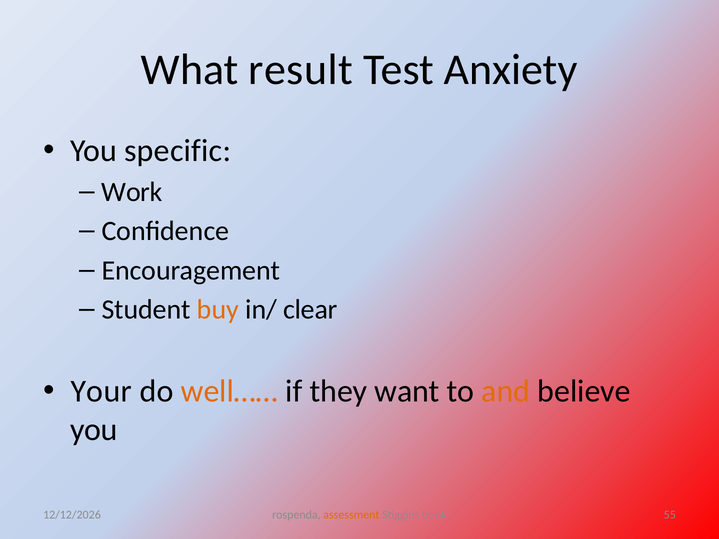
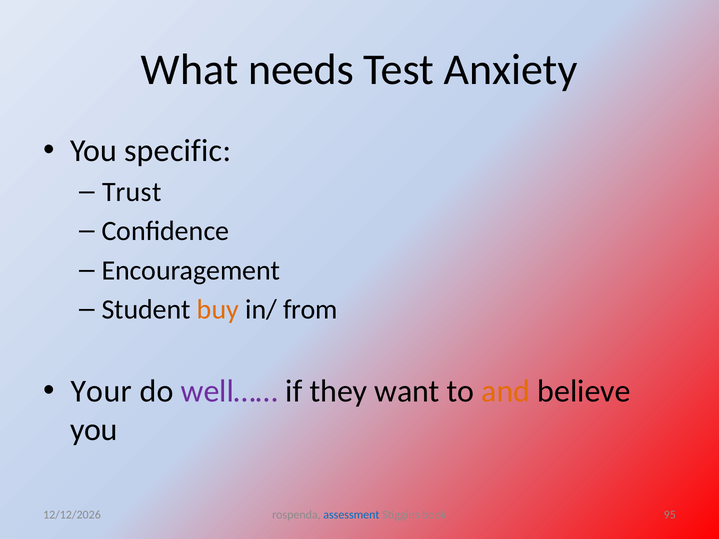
result: result -> needs (301, 70)
Work: Work -> Trust (132, 192)
clear: clear -> from (310, 310)
well…… colour: orange -> purple (229, 391)
assessment colour: orange -> blue (351, 515)
55: 55 -> 95 (670, 515)
